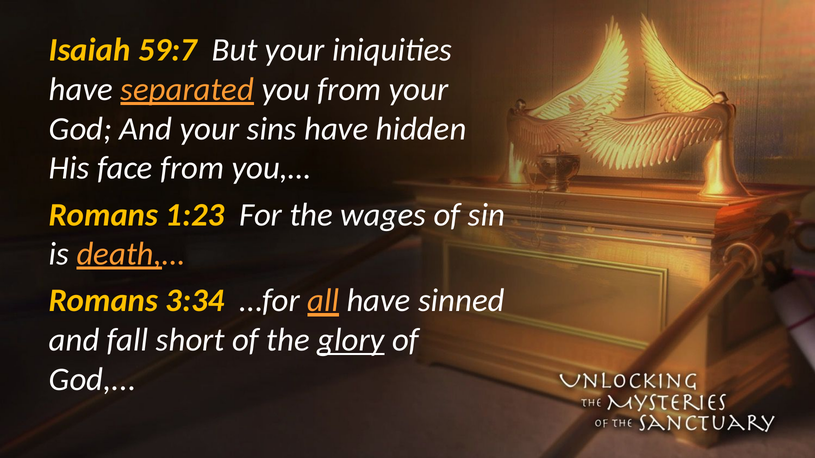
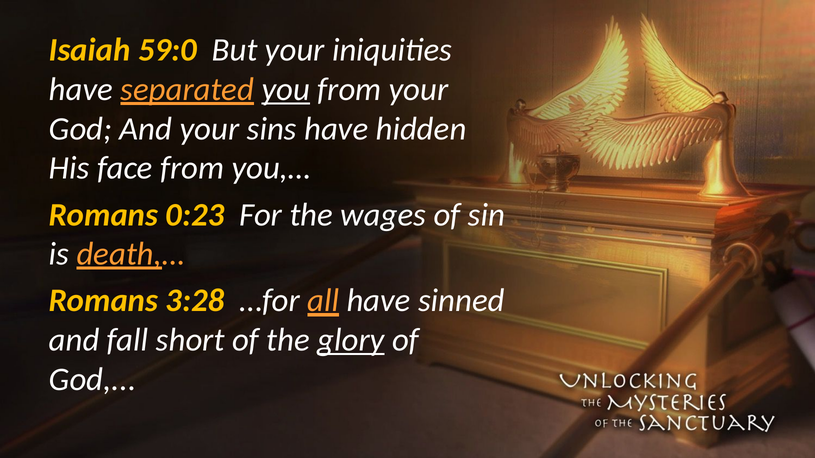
59:7: 59:7 -> 59:0 (167, 50)
you underline: none -> present (286, 89)
1:23: 1:23 -> 0:23 (195, 215)
3:34: 3:34 -> 3:28 (195, 301)
